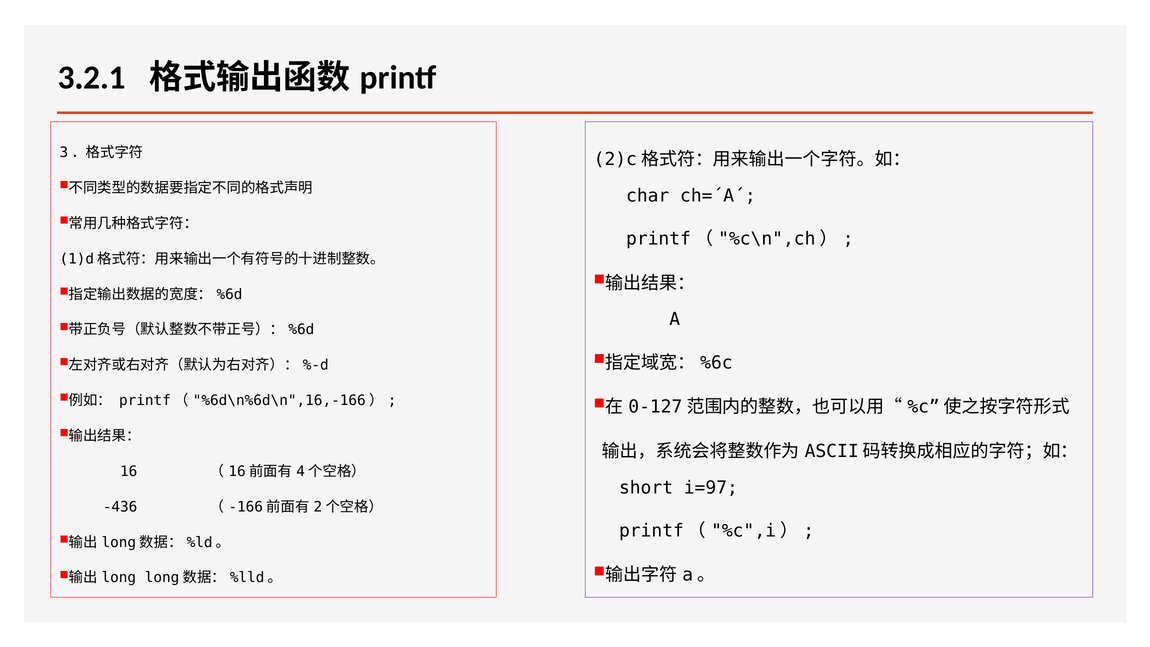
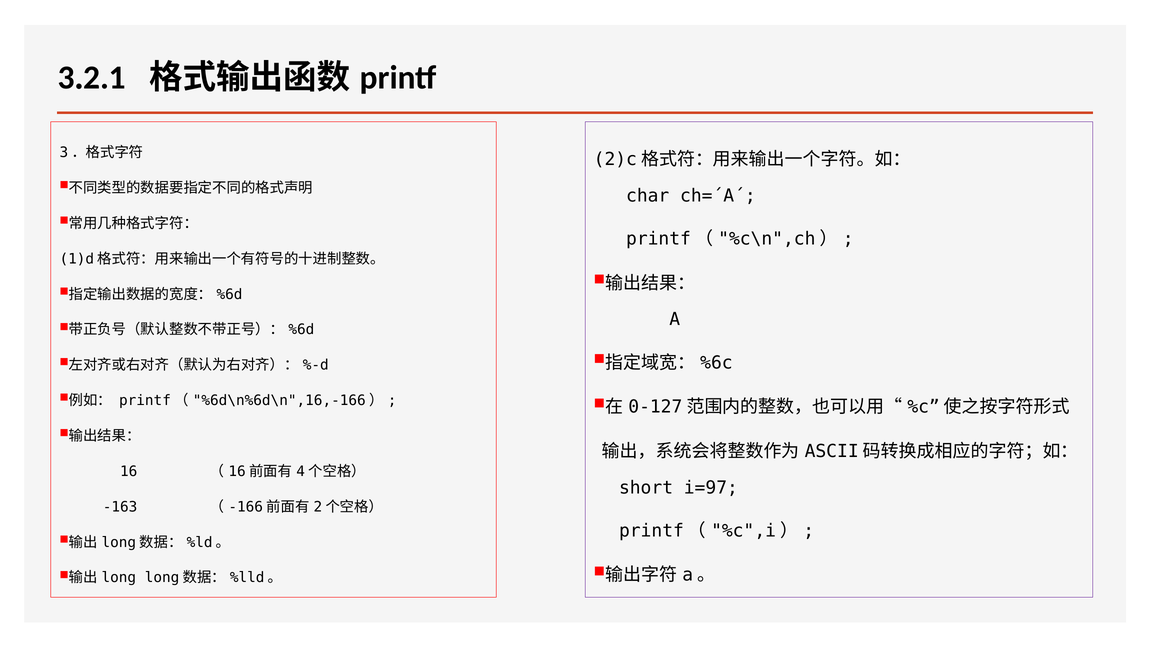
-436: -436 -> -163 (120, 507)
